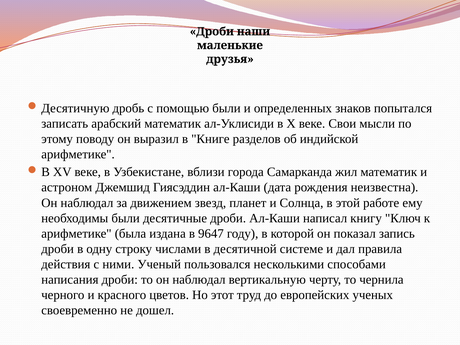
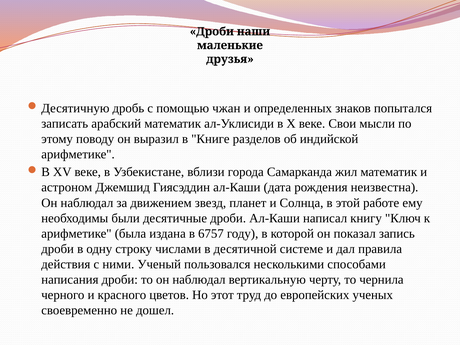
помощью были: были -> чжан (226, 108)
9647: 9647 -> 6757 (211, 233)
